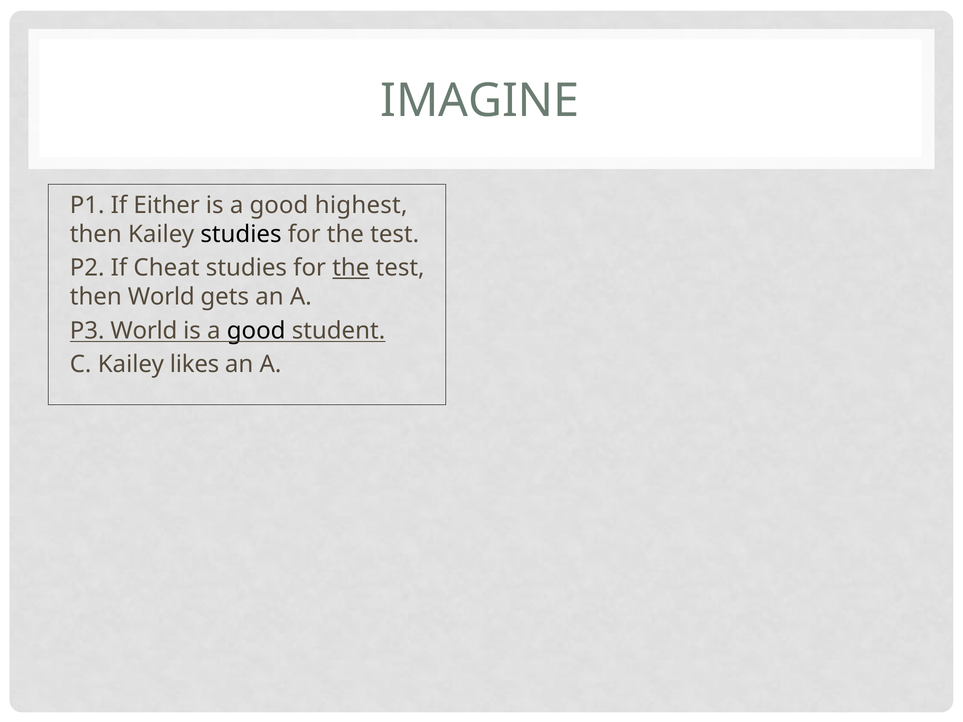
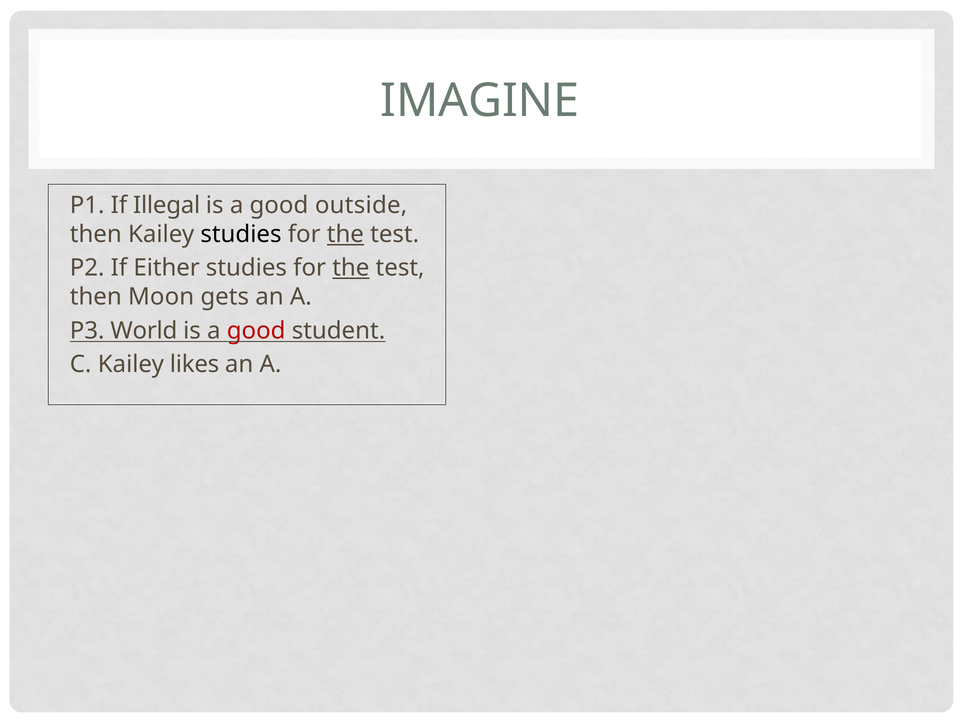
Either: Either -> Illegal (167, 206)
highest: highest -> outside (361, 206)
the underline: none -> present (345, 234)
Cheat: Cheat -> Either (167, 268)
then World: World -> Moon (161, 297)
good colour: black -> red (256, 331)
